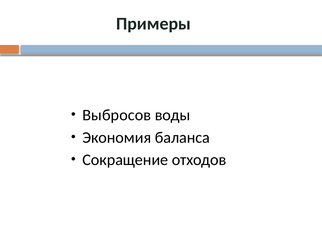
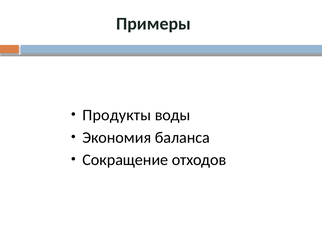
Выбросов: Выбросов -> Продукты (117, 115)
